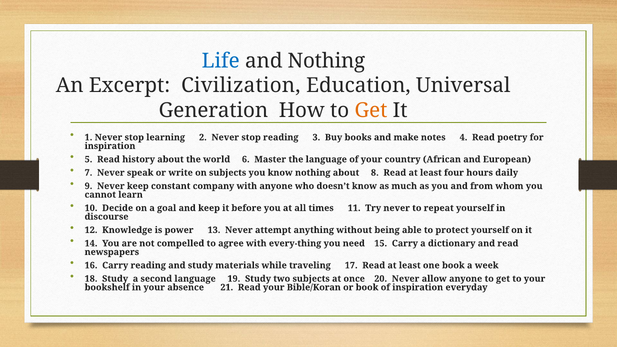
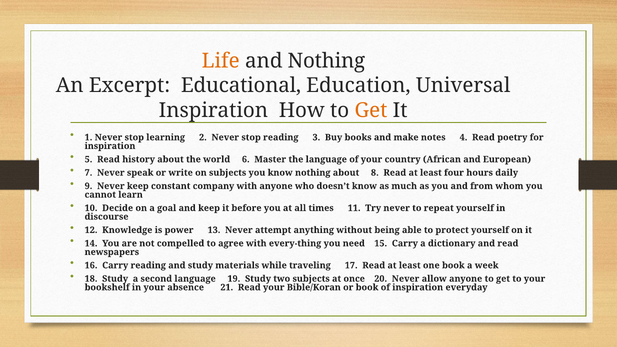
Life colour: blue -> orange (221, 61)
Civilization: Civilization -> Educational (241, 86)
Generation: Generation -> Inspiration (213, 110)
